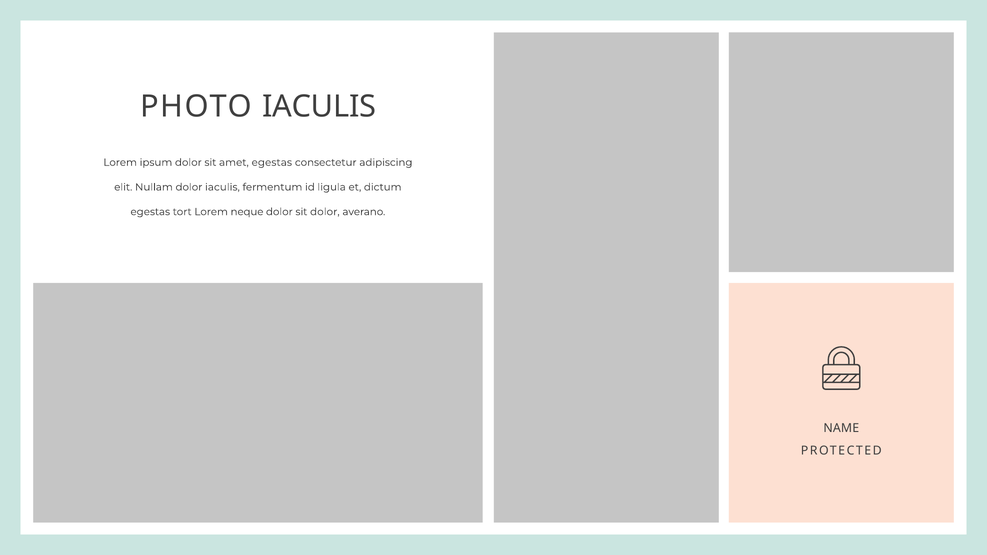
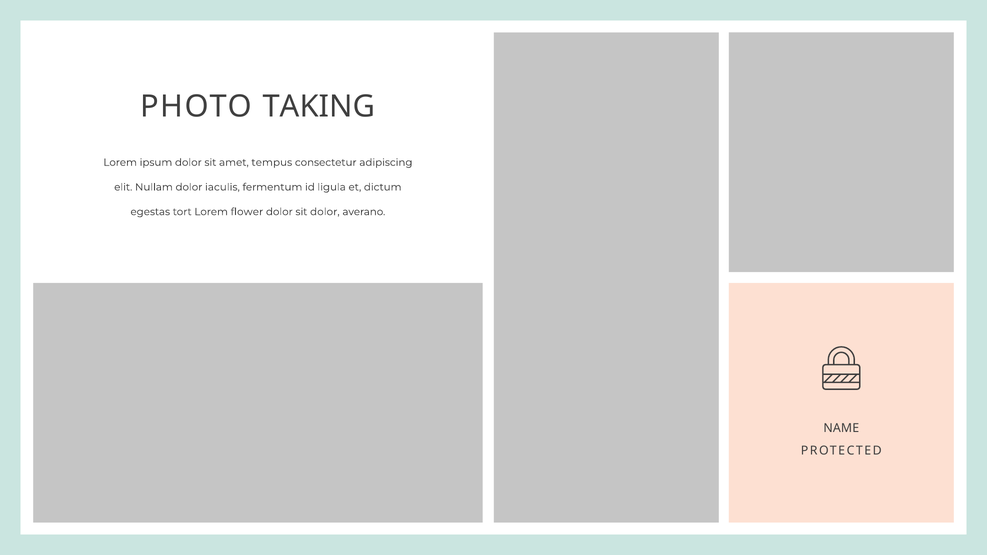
PHOTO IACULIS: IACULIS -> TAKING (319, 107)
amet egestas: egestas -> tempus (272, 162)
neque: neque -> flower (247, 212)
